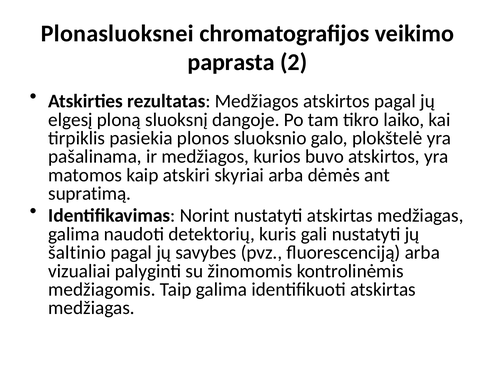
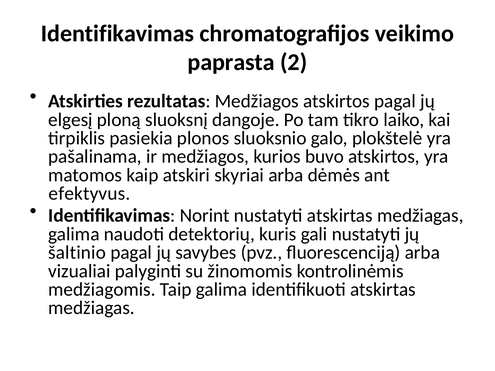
Plonasluoksnei: Plonasluoksnei -> Identifikavimas (117, 33)
supratimą: supratimą -> efektyvus (89, 194)
